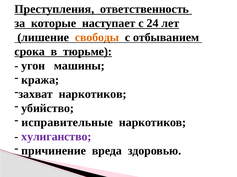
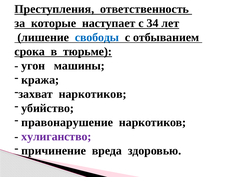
24: 24 -> 34 (153, 23)
свободы colour: orange -> blue (97, 38)
исправительные: исправительные -> правонарушение (67, 123)
